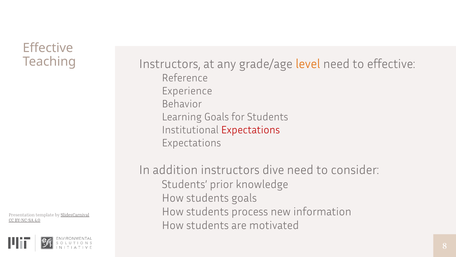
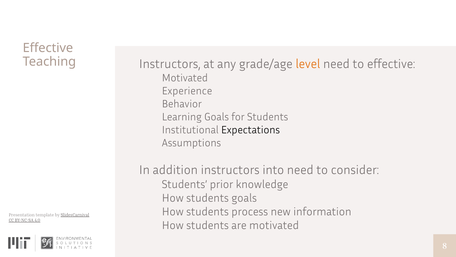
Reference: Reference -> Motivated (185, 78)
Expectations colour: red -> black (251, 130)
Expectations: Expectations -> Assumptions (191, 143)
dive: dive -> into (273, 170)
